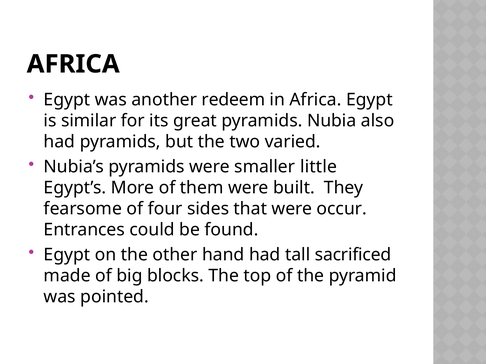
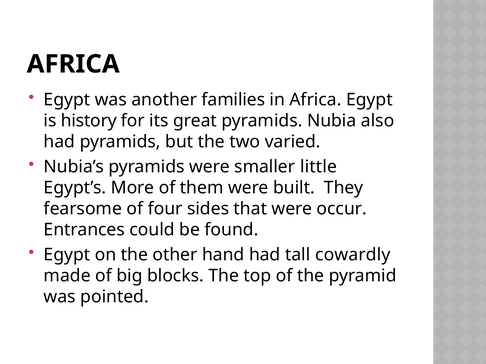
redeem: redeem -> families (233, 100)
similar: similar -> history (89, 121)
sacrificed: sacrificed -> cowardly (353, 255)
